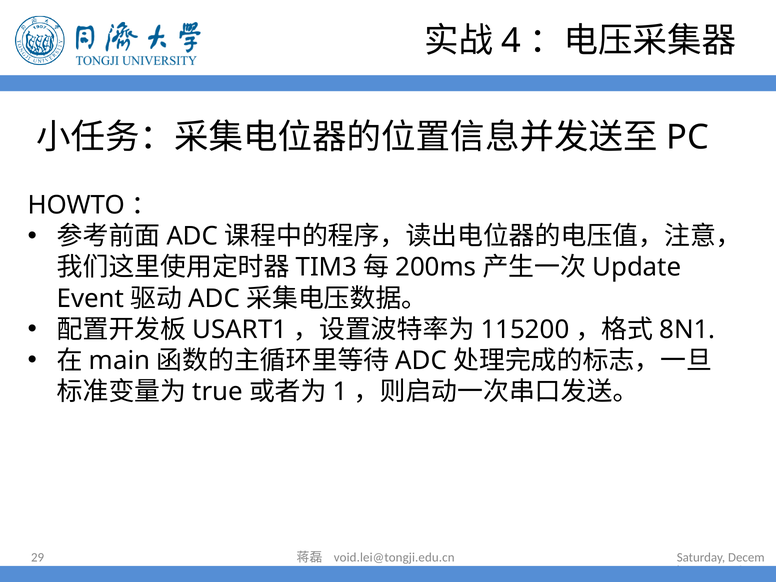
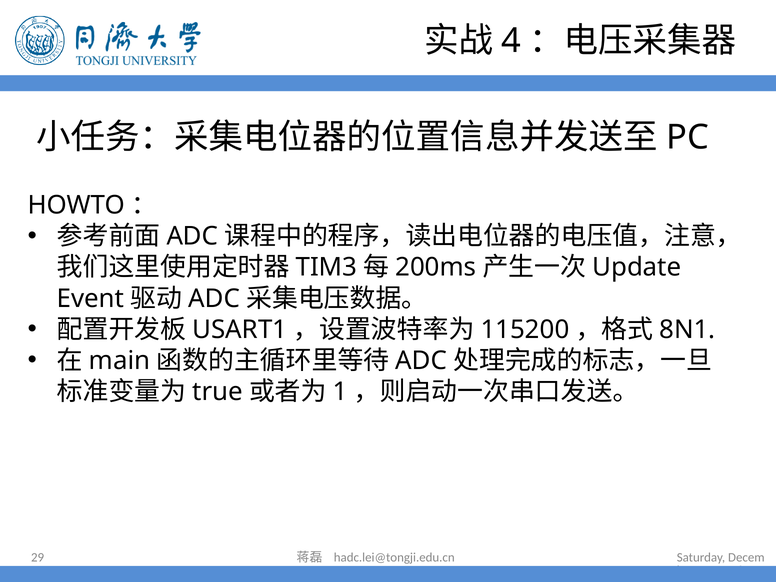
void.lei@tongji.edu.cn: void.lei@tongji.edu.cn -> hadc.lei@tongji.edu.cn (394, 558)
